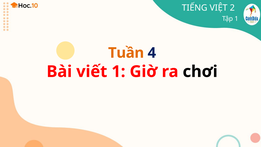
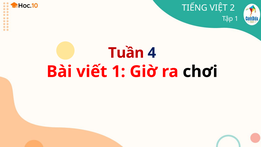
Tuần colour: orange -> red (126, 53)
